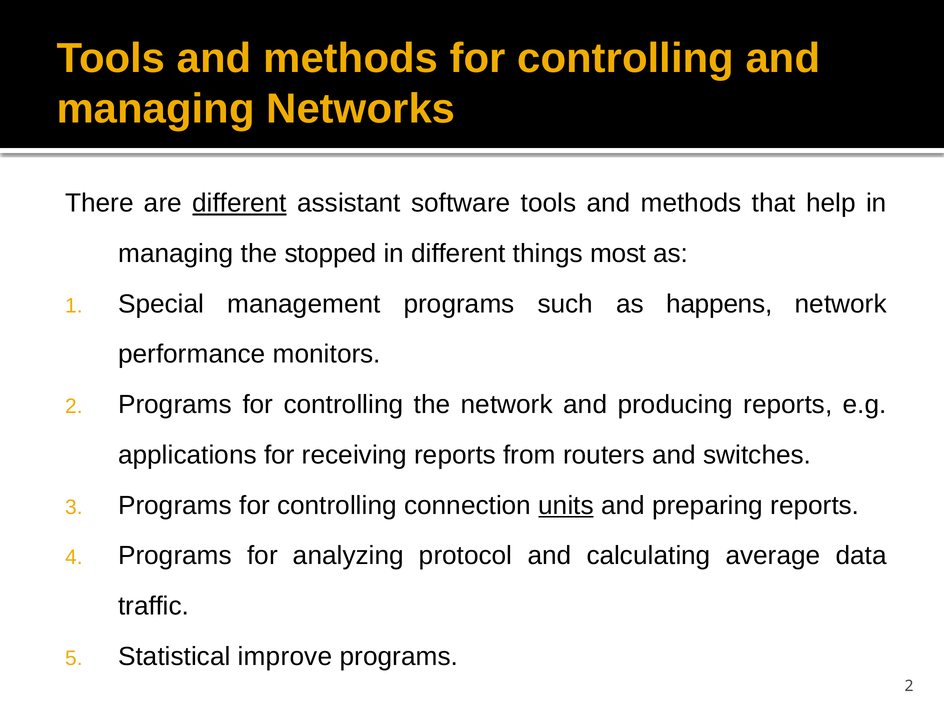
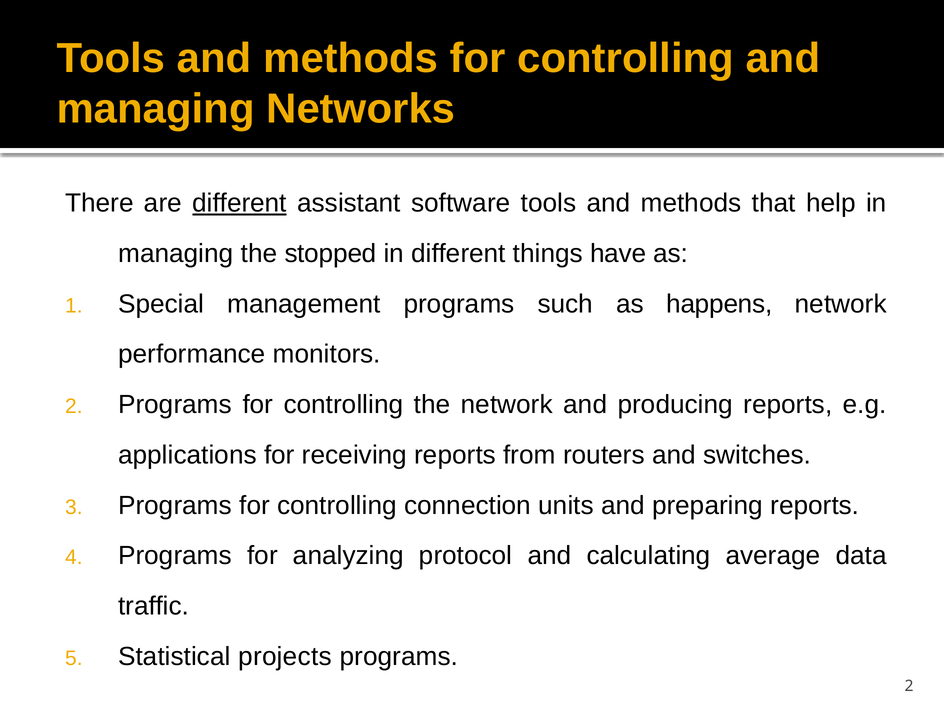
most: most -> have (618, 254)
units underline: present -> none (566, 505)
improve: improve -> projects (285, 656)
